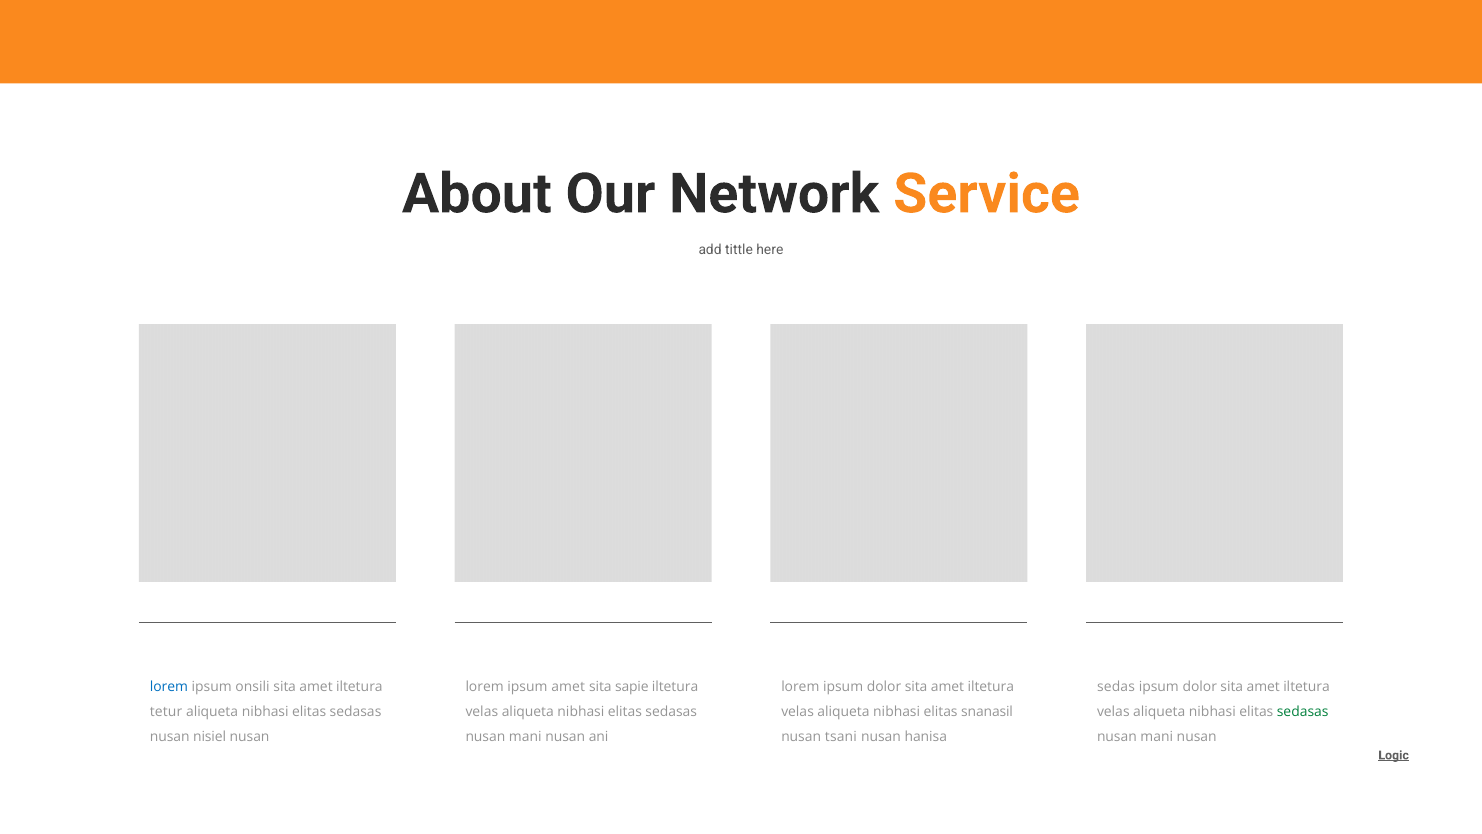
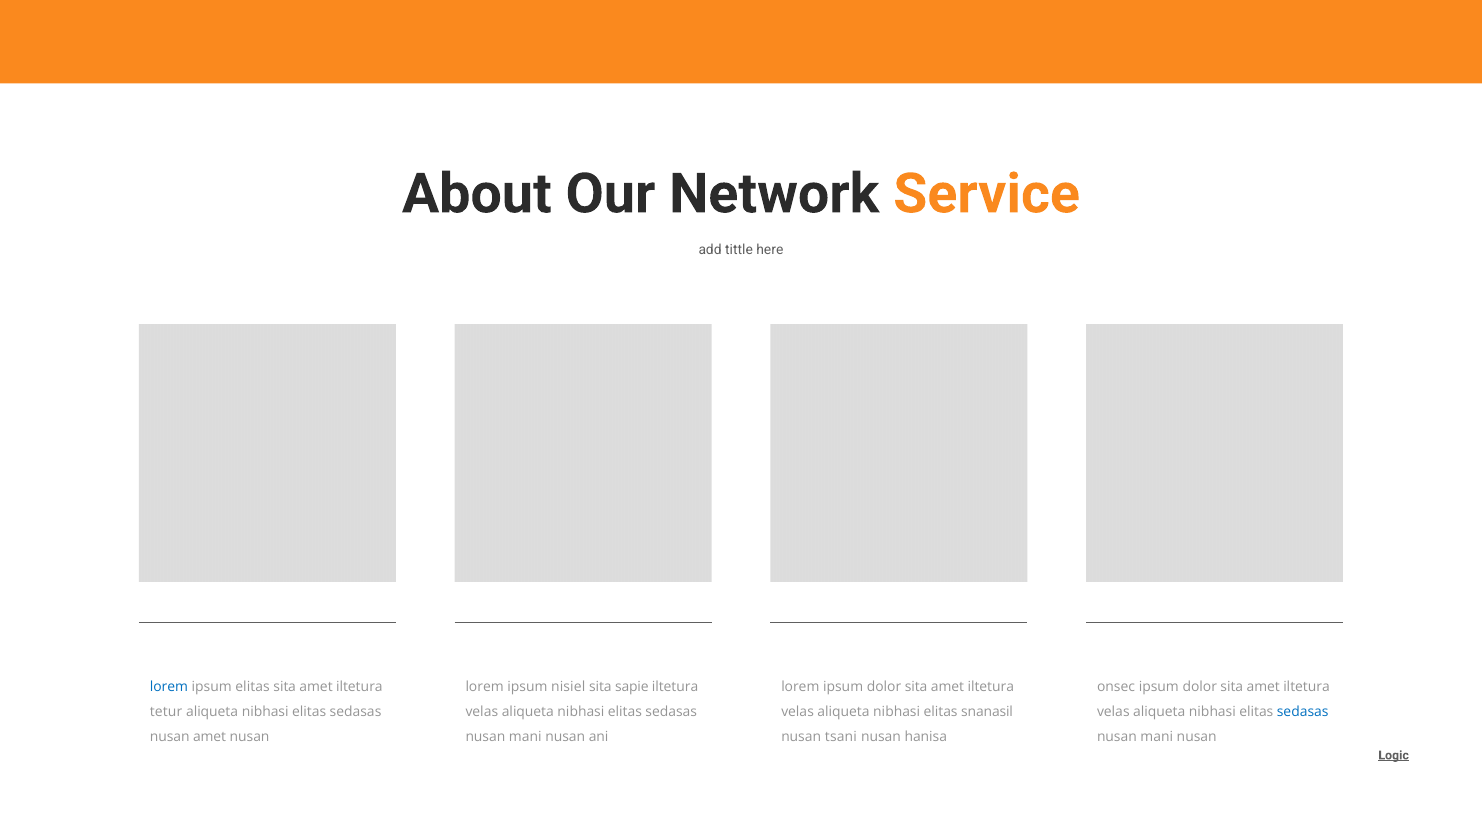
ipsum onsili: onsili -> elitas (253, 687)
ipsum amet: amet -> nisiel (568, 687)
sedas: sedas -> onsec (1116, 687)
sedasas colour: green -> blue (1303, 712)
nusan nisiel: nisiel -> amet (210, 737)
